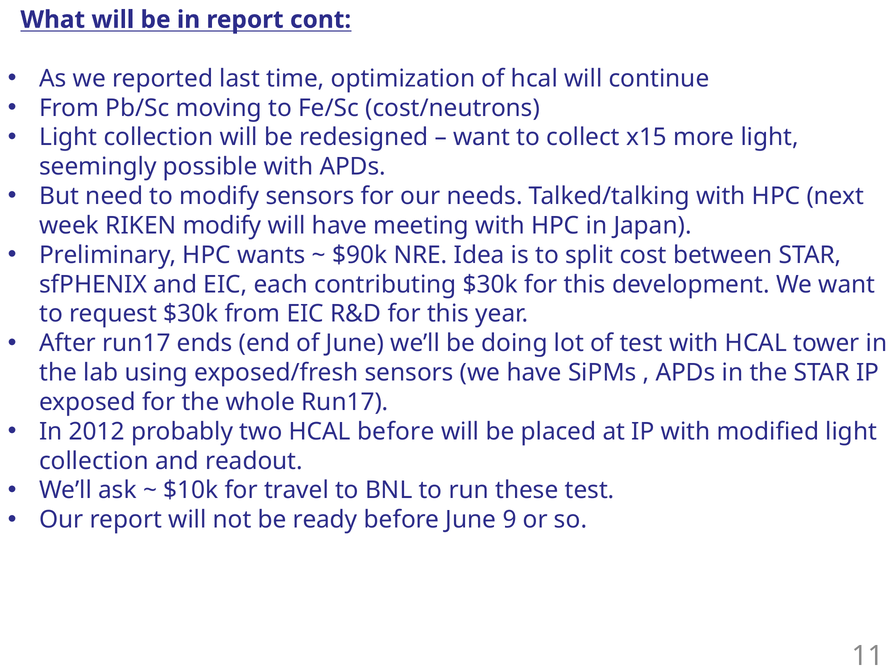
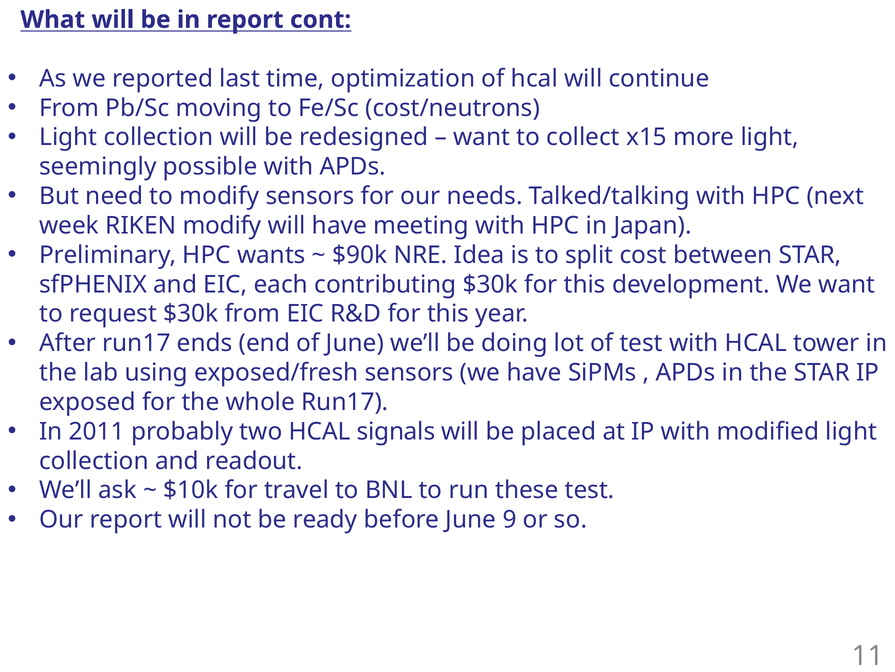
2012: 2012 -> 2011 (97, 431)
HCAL before: before -> signals (396, 431)
